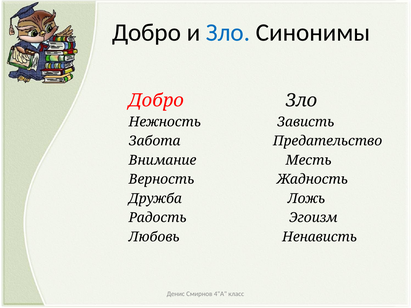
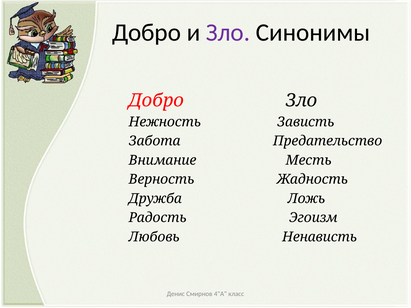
Зло colour: blue -> purple (228, 33)
